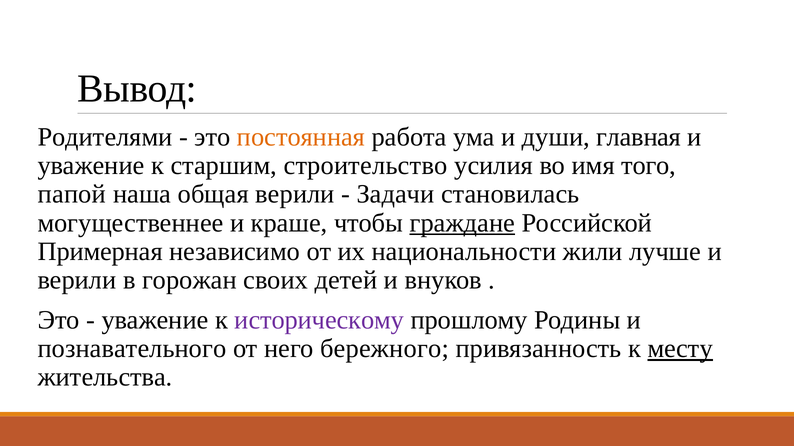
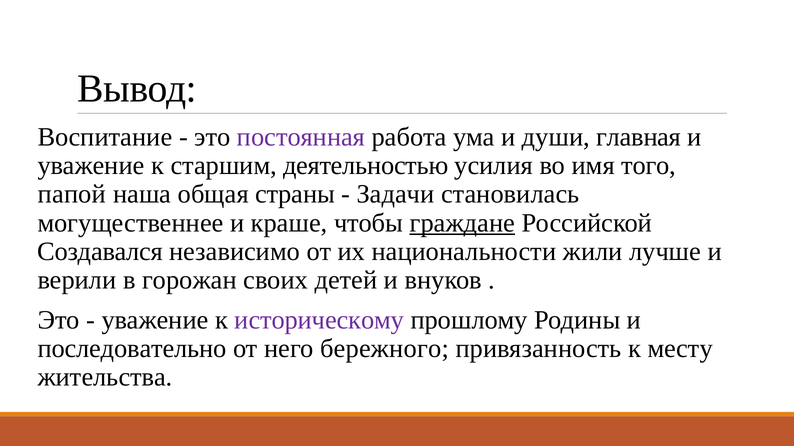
Родителями: Родителями -> Воспитание (105, 137)
постоянная colour: orange -> purple (301, 137)
строительство: строительство -> деятельностью (366, 166)
общая верили: верили -> страны (295, 195)
Примерная: Примерная -> Создавался (100, 252)
познавательного: познавательного -> последовательно (132, 349)
месту underline: present -> none (680, 349)
